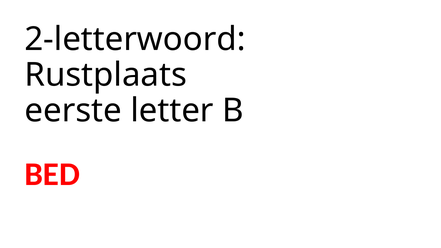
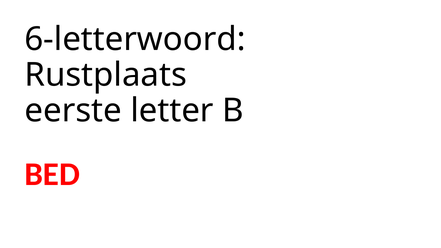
2-letterwoord: 2-letterwoord -> 6-letterwoord (135, 39)
